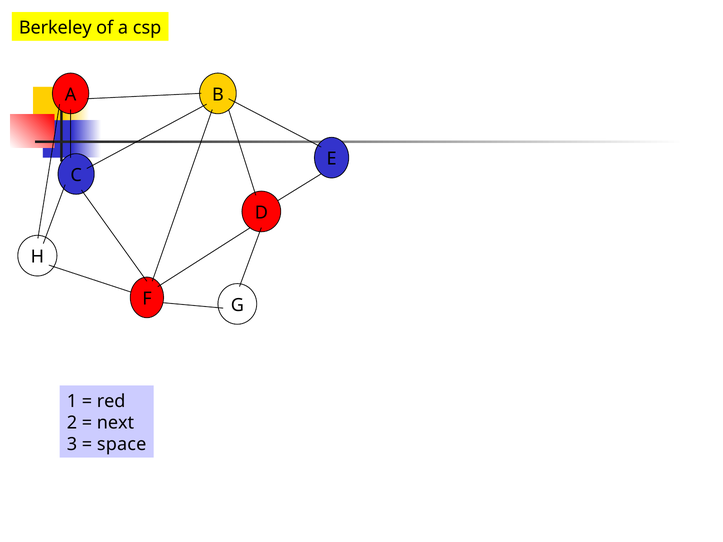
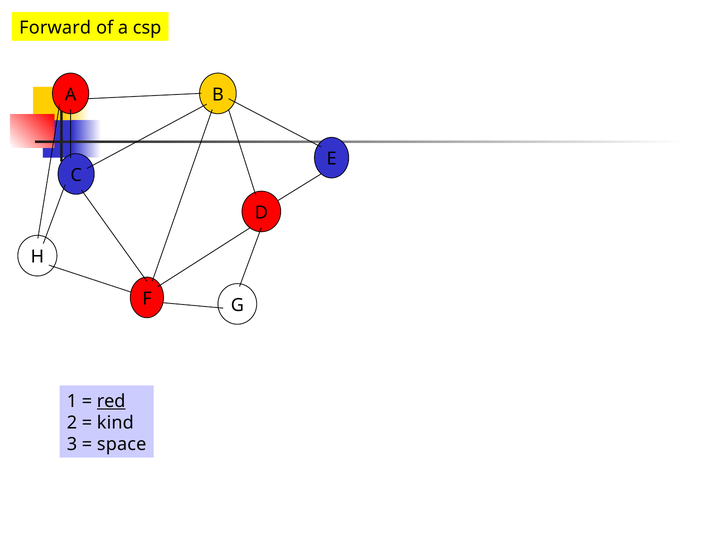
Berkeley: Berkeley -> Forward (55, 28)
red underline: none -> present (111, 401)
next: next -> kind (115, 423)
